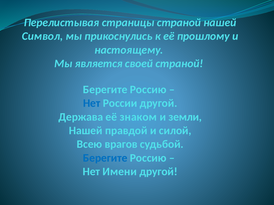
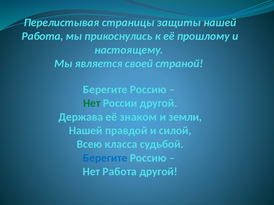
страницы страной: страной -> защиты (179, 23)
Символ: Символ -> Работа (43, 36)
Нет colour: blue -> green (92, 103)
врагов: врагов -> класса (121, 145)
Нет Имени: Имени -> Работа (120, 172)
